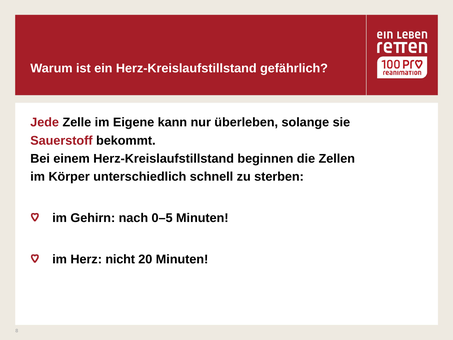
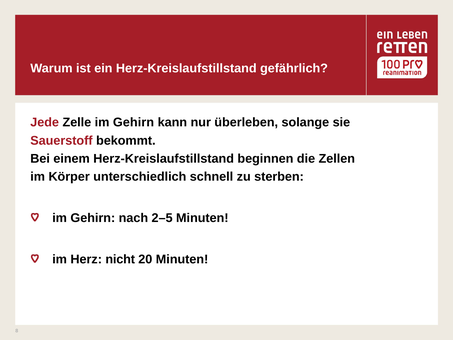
Zelle im Eigene: Eigene -> Gehirn (134, 122)
0–5: 0–5 -> 2–5 (162, 218)
